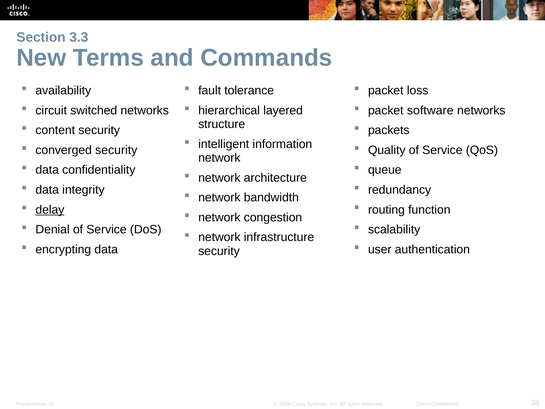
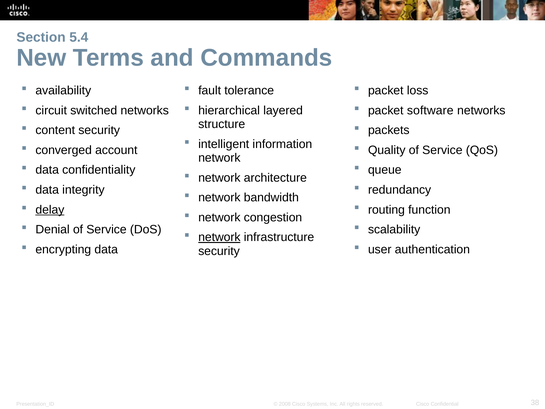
3.3: 3.3 -> 5.4 (79, 37)
converged security: security -> account (116, 150)
network underline: none -> present (219, 237)
